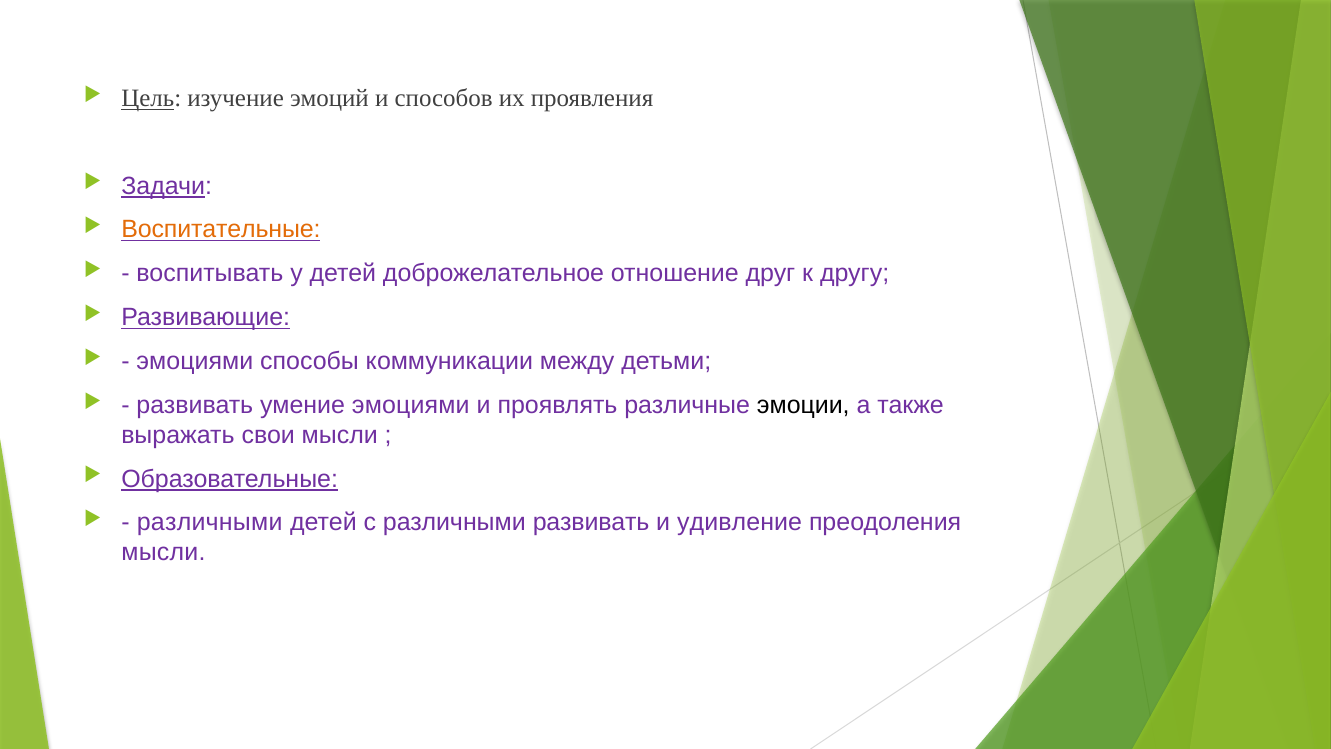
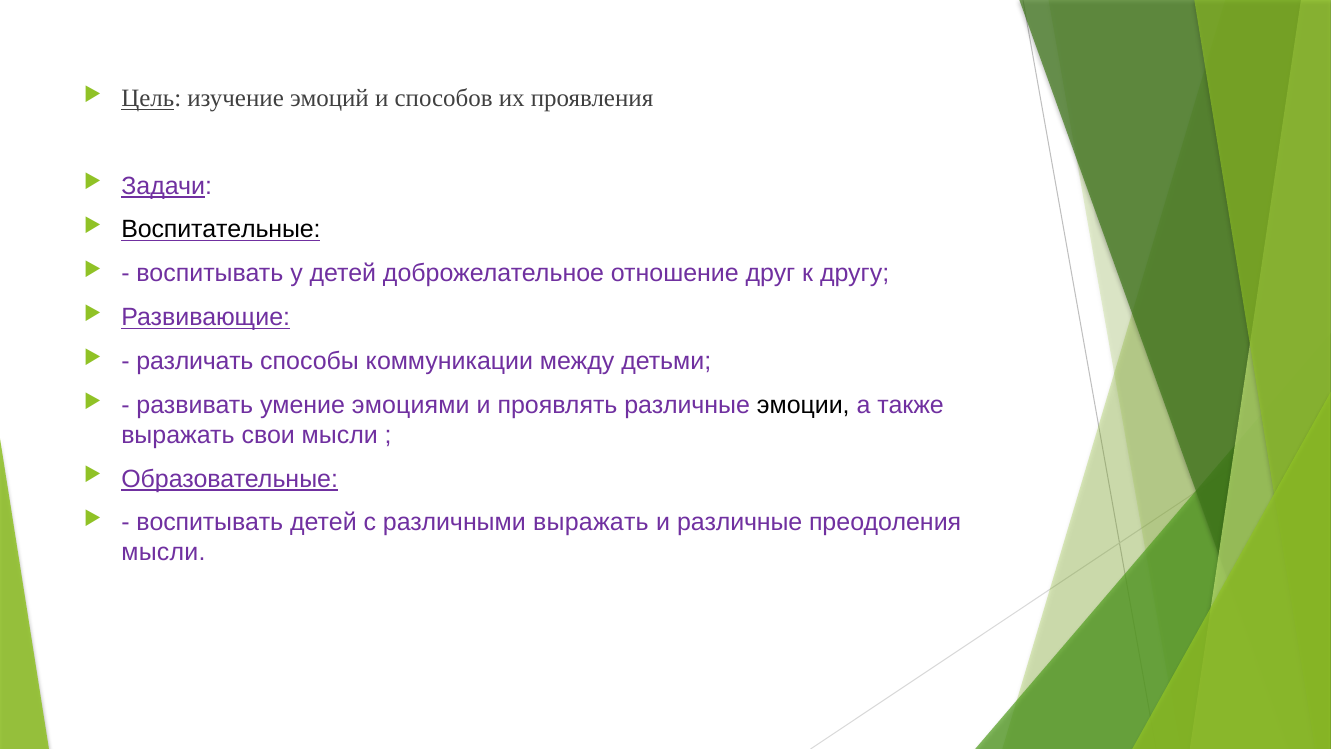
Воспитательные colour: orange -> black (221, 230)
эмоциями: эмоциями -> различать (195, 361)
различными: различными -> воспитывать (210, 522)
различными развивать: развивать -> выражать (591, 522)
и удивление: удивление -> различные (740, 522)
